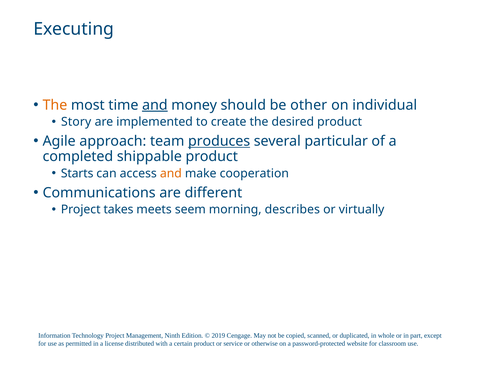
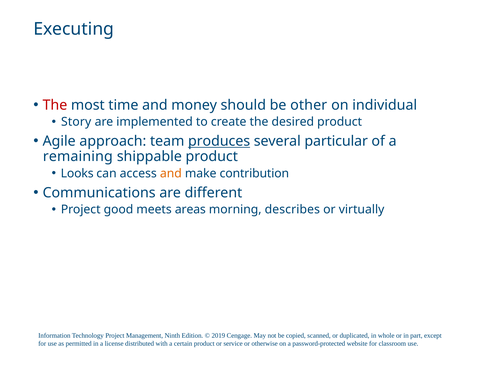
The colour: orange -> red (55, 105)
and underline: present -> none (155, 105)
completed: completed -> remaining (78, 156)
Starts: Starts -> Looks (77, 173)
cooperation: cooperation -> contribution (254, 173)
takes: takes -> good (118, 209)
seem: seem -> areas (190, 209)
